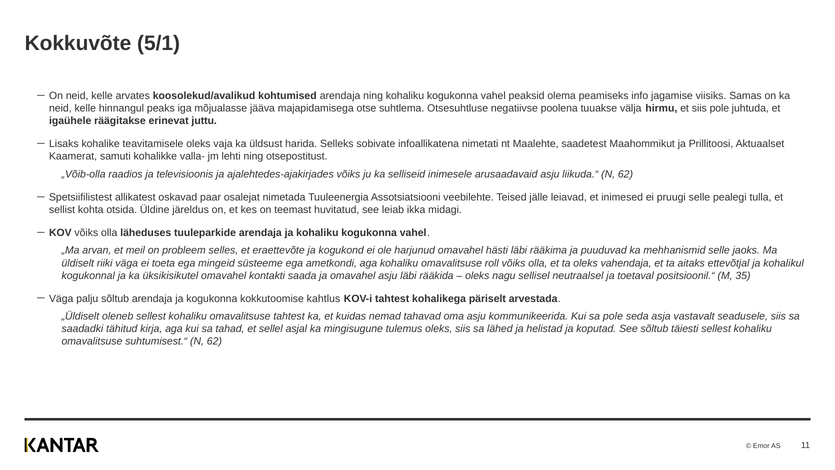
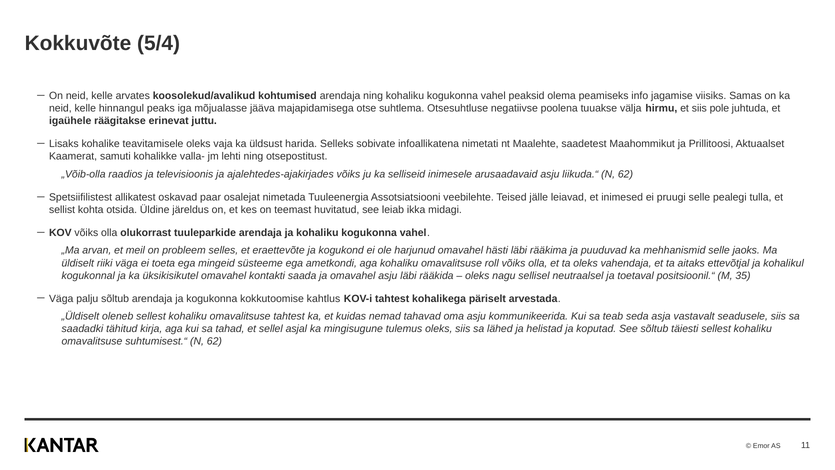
5/1: 5/1 -> 5/4 (159, 43)
läheduses: läheduses -> olukorrast (146, 233)
sa pole: pole -> teab (613, 316)
